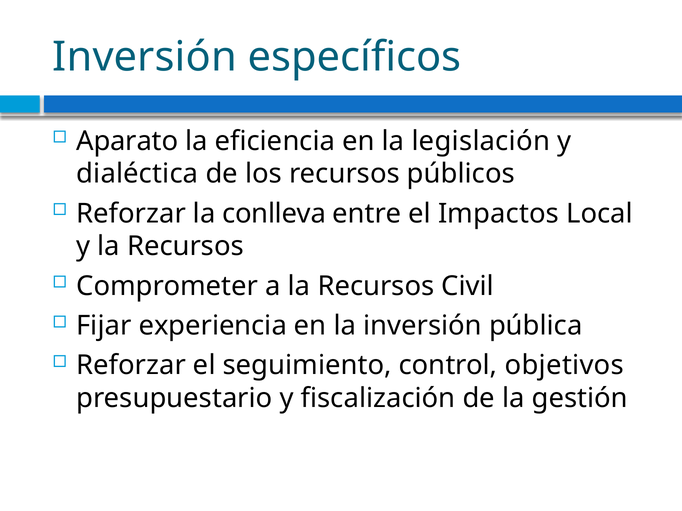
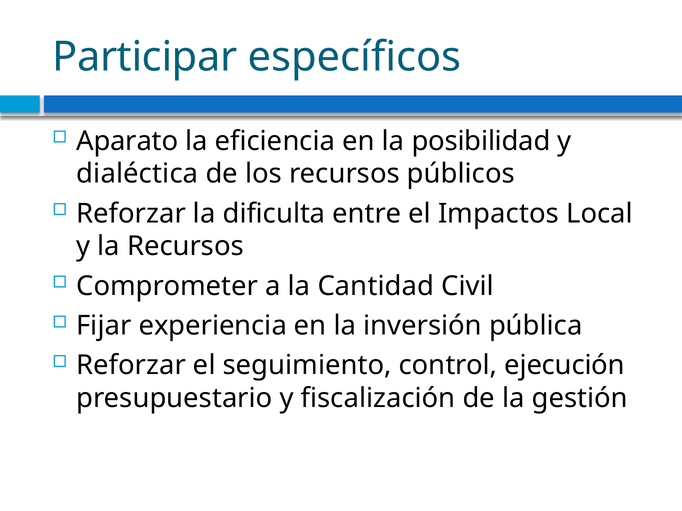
Inversión: Inversión -> Participar (145, 57)
legislación: legislación -> posibilidad (481, 141)
conlleva: conlleva -> dificulta (274, 214)
a la Recursos: Recursos -> Cantidad (376, 286)
objetivos: objetivos -> ejecución (565, 365)
